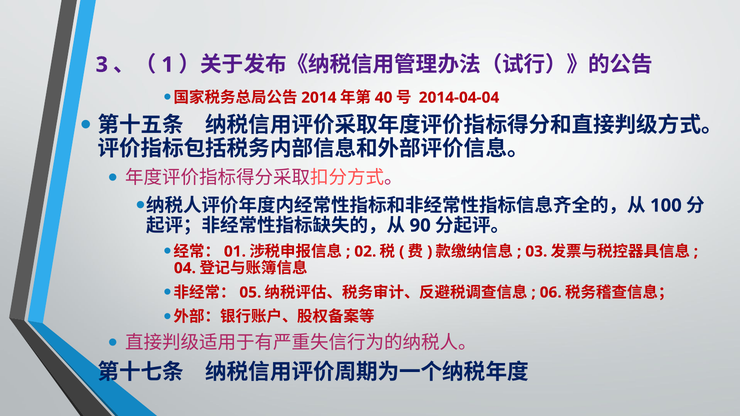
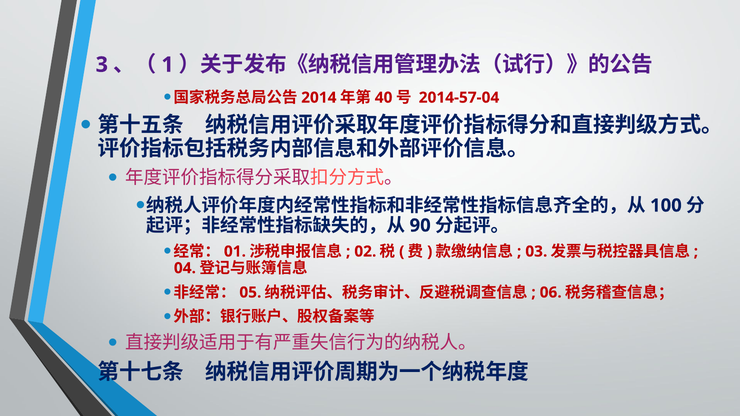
2014-04-04: 2014-04-04 -> 2014-57-04 (459, 98)
